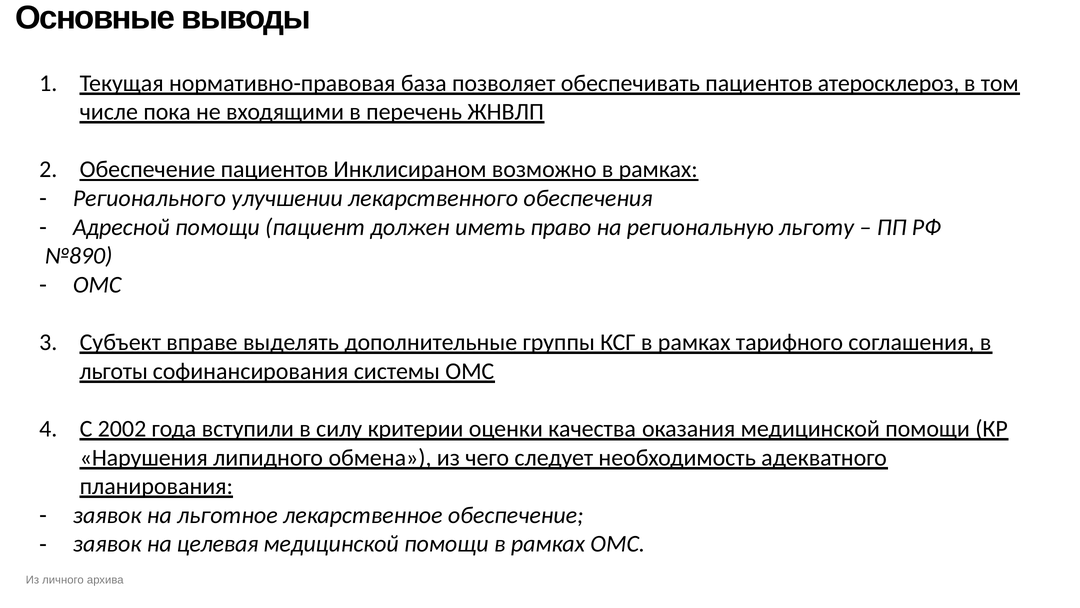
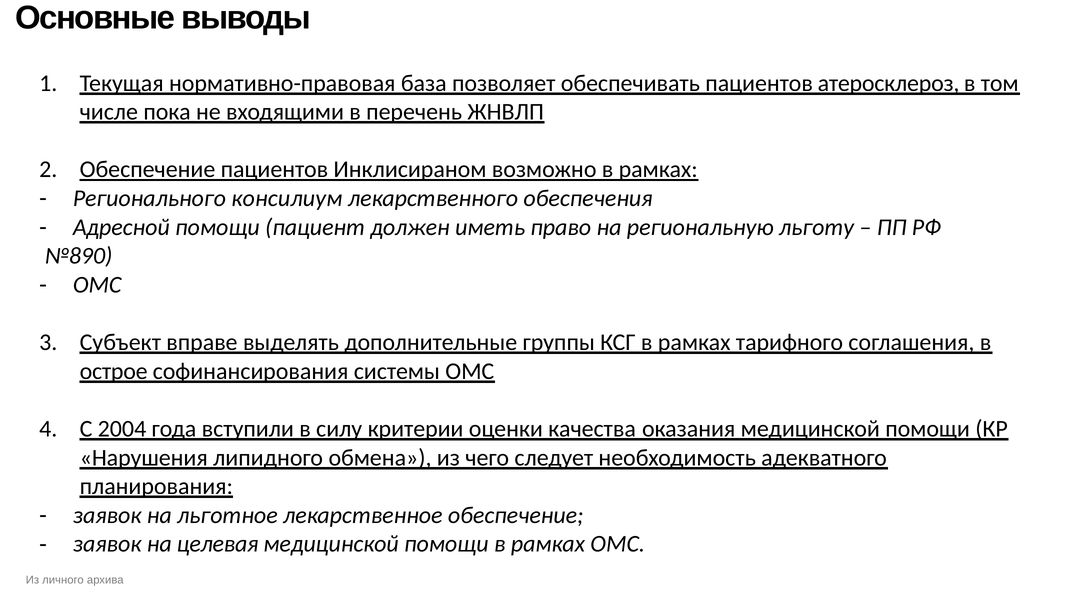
улучшении: улучшении -> консилиум (287, 198)
льготы: льготы -> острое (114, 371)
2002: 2002 -> 2004 (122, 428)
